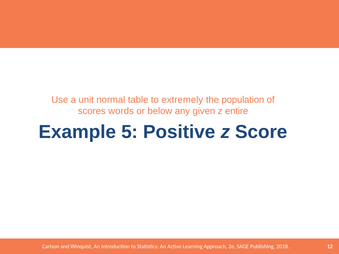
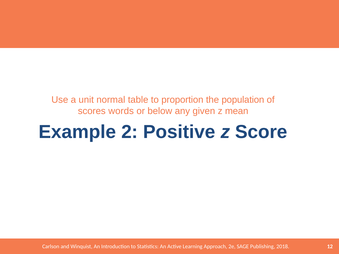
extremely: extremely -> proportion (182, 100)
entire: entire -> mean (237, 111)
5: 5 -> 2 (130, 132)
